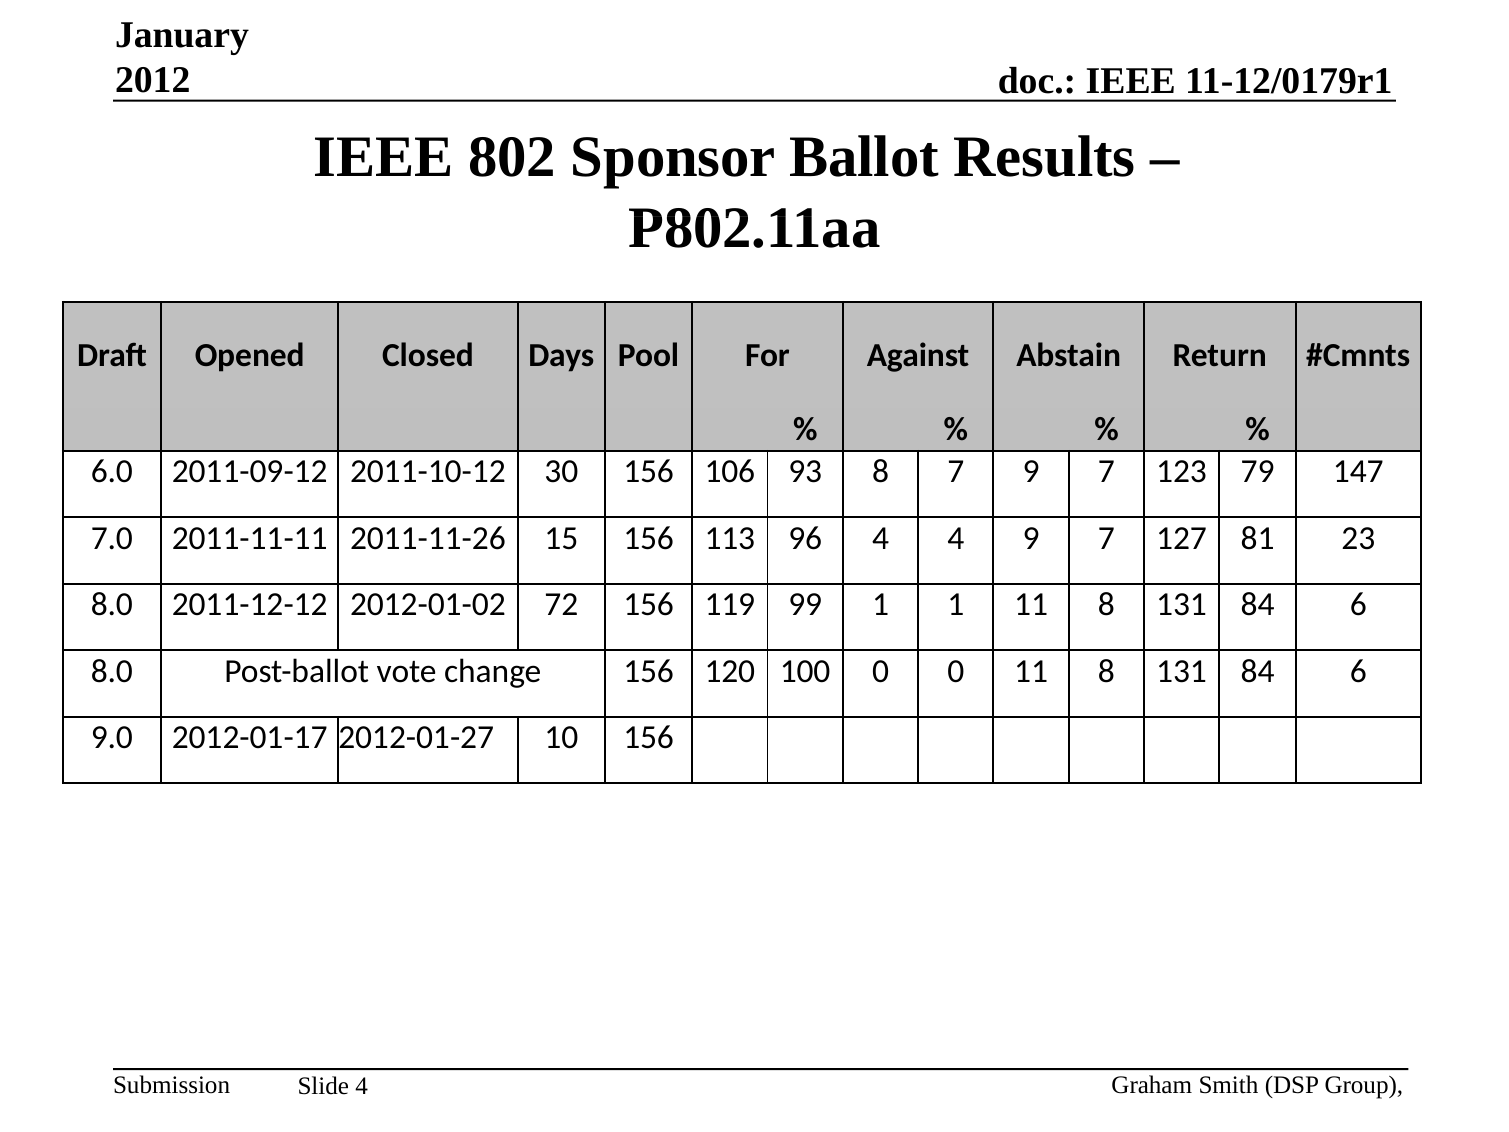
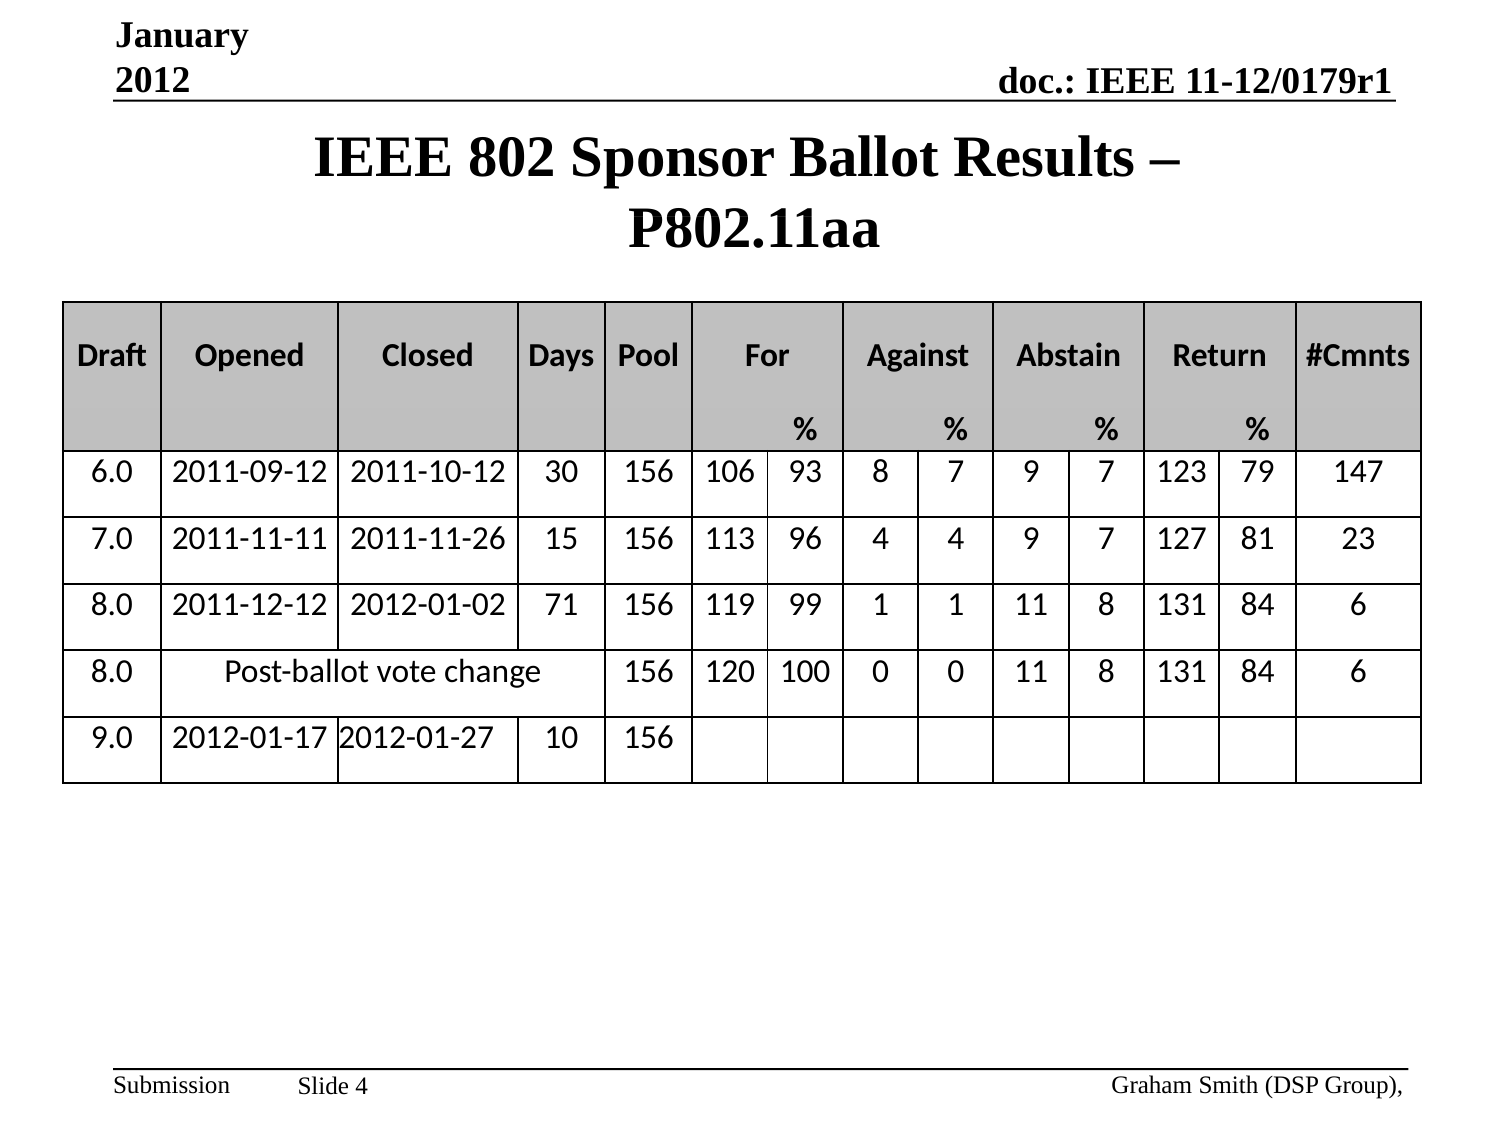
72: 72 -> 71 (561, 605)
